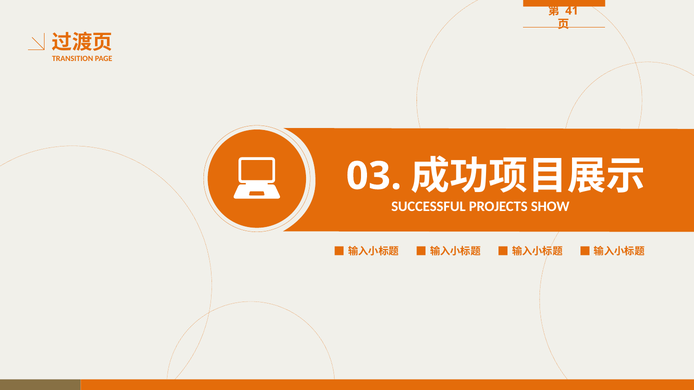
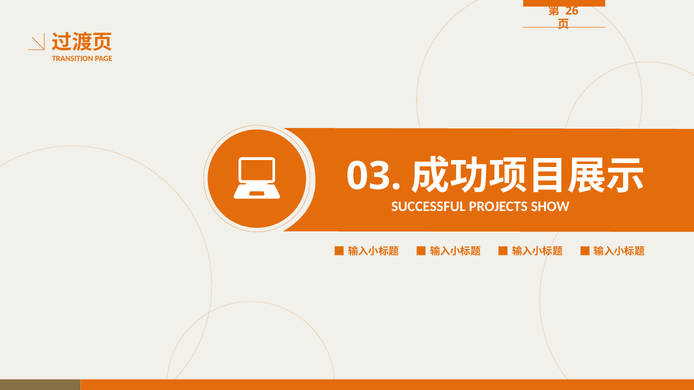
41: 41 -> 26 (572, 11)
